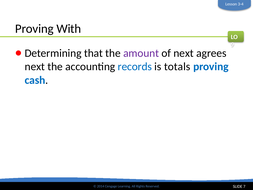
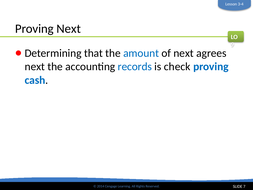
Proving With: With -> Next (69, 29)
amount colour: purple -> blue (141, 53)
totals: totals -> check (177, 67)
